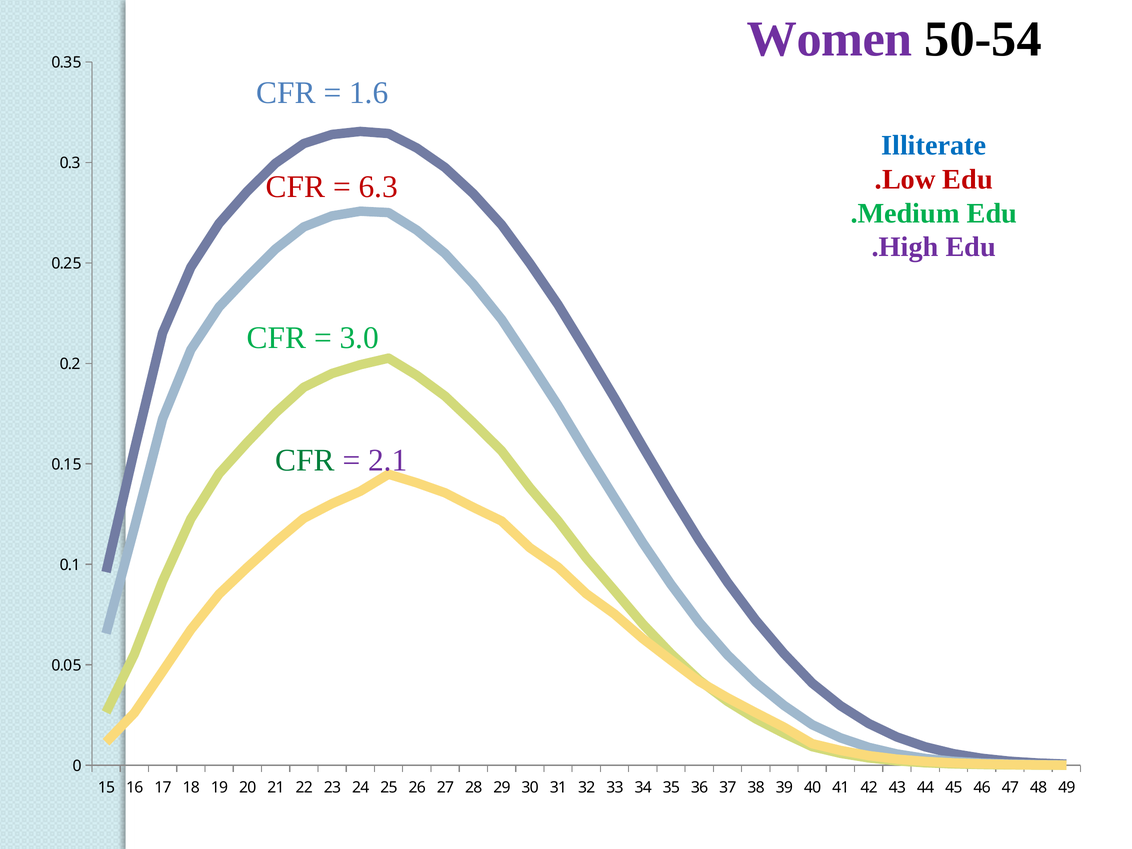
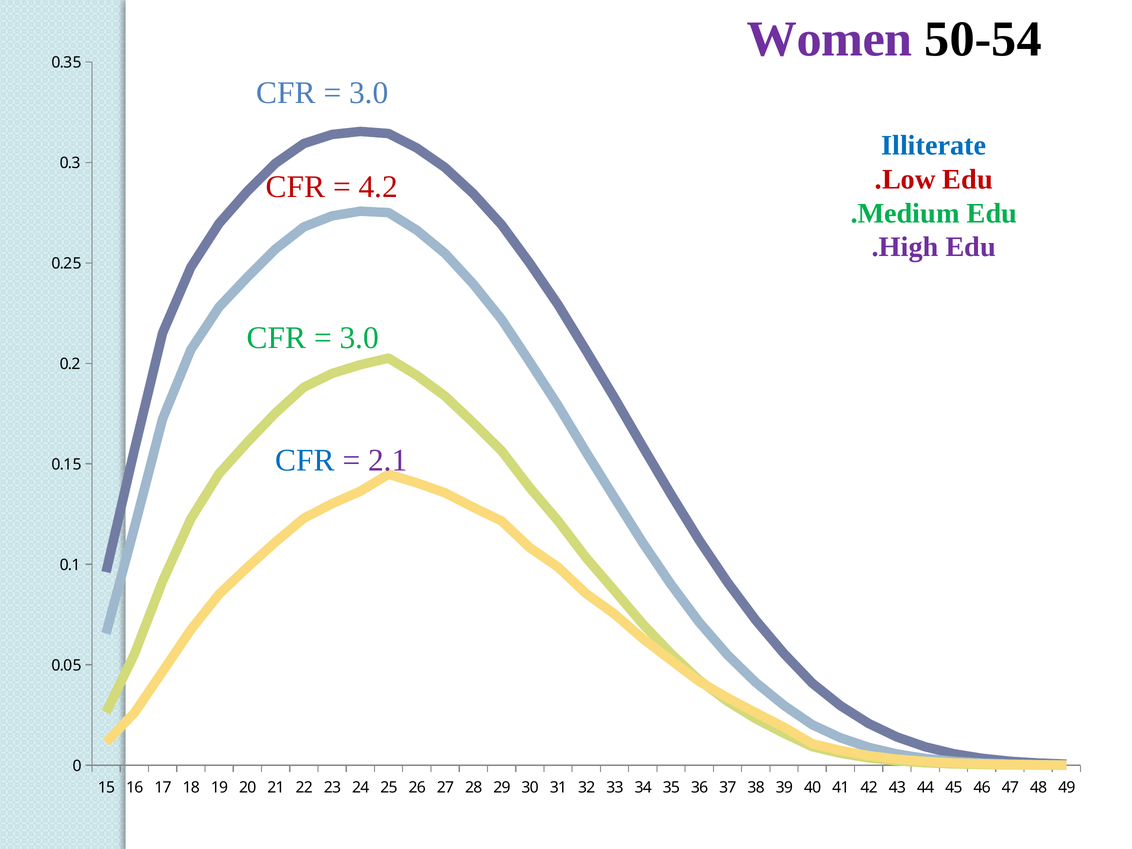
1.6: 1.6 -> 3.0 (369, 93)
6.3: 6.3 -> 4.2 (378, 187)
CFR colour: green -> blue (305, 461)
